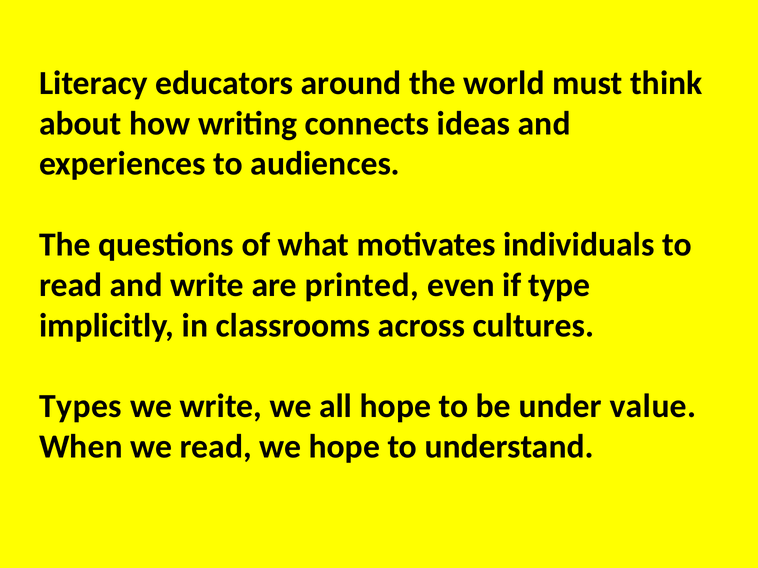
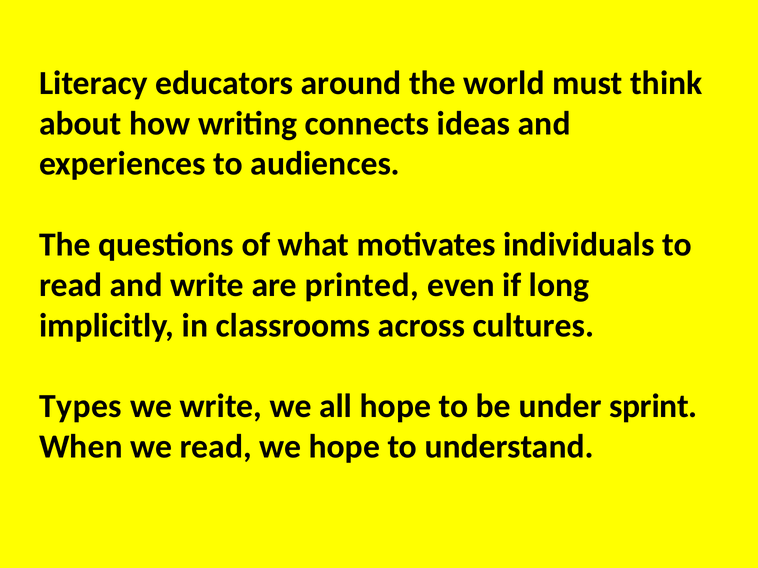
type: type -> long (559, 285)
value: value -> sprint (653, 407)
